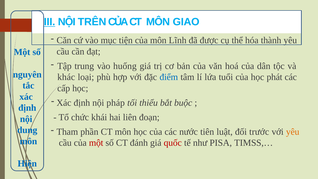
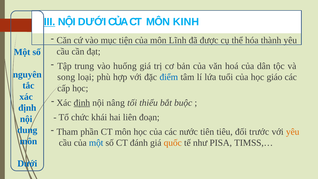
NỘI TRÊN: TRÊN -> DƯỚI (92, 22)
GIAO: GIAO -> KINH (186, 22)
khác: khác -> song (66, 77)
phát: phát -> giáo (275, 77)
định underline: none -> present (82, 103)
pháp: pháp -> nâng (116, 103)
luật: luật -> tiêu (225, 132)
một colour: red -> blue (96, 143)
quốc colour: red -> orange (173, 143)
Hiện: Hiện -> Dưới (27, 163)
